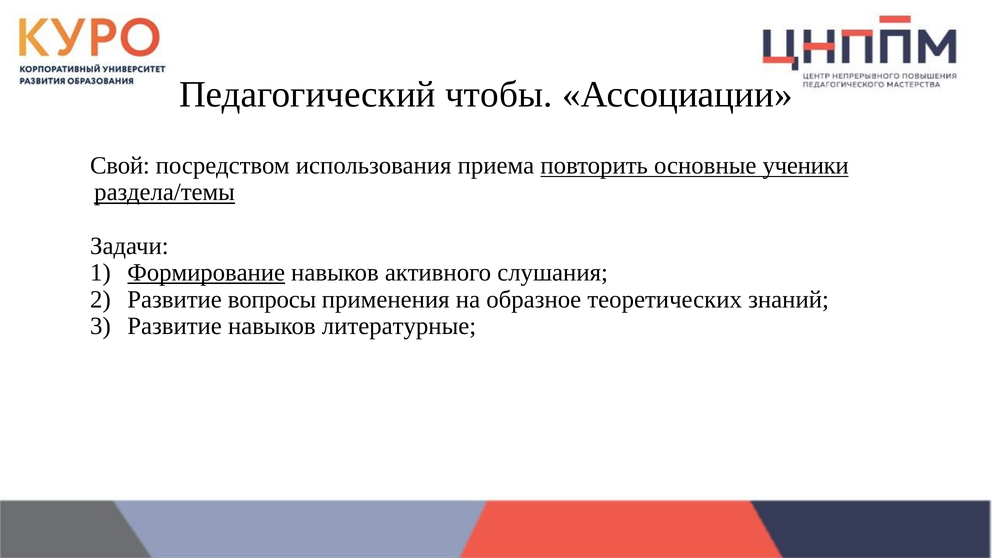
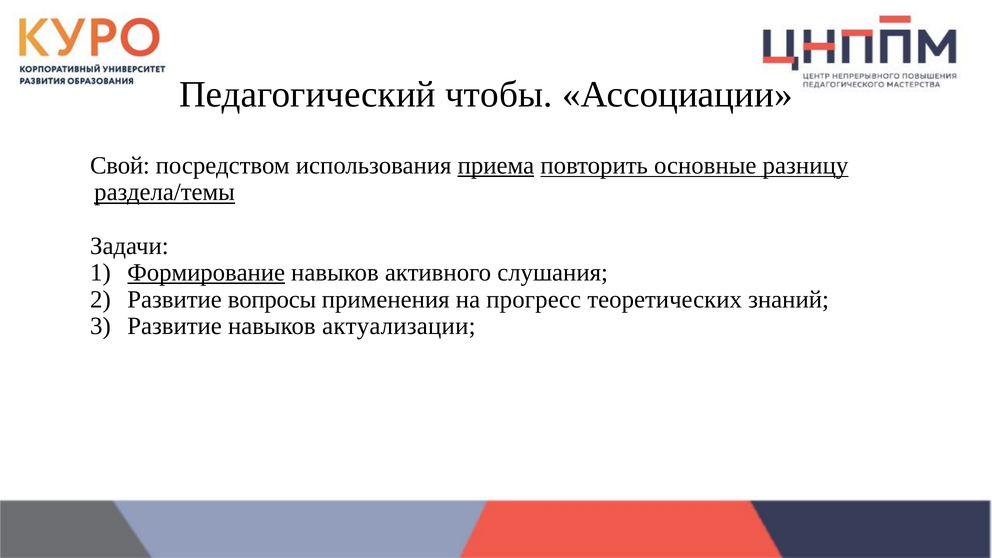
приема underline: none -> present (496, 166)
ученики: ученики -> разницу (805, 166)
образное: образное -> прогресс (534, 299)
литературные: литературные -> актуализации (399, 326)
